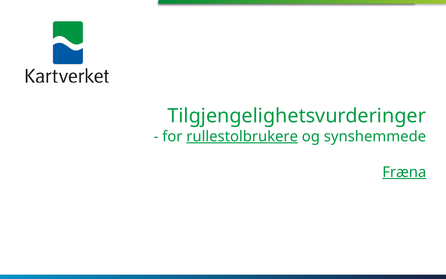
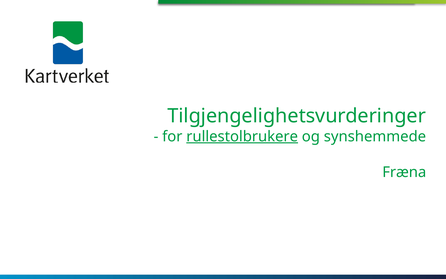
Fræna underline: present -> none (404, 172)
